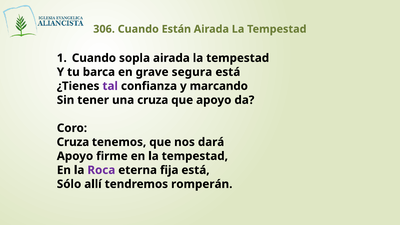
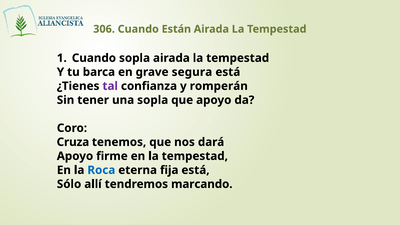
marcando: marcando -> romperán (219, 86)
una cruza: cruza -> sopla (153, 100)
Roca colour: purple -> blue (101, 170)
romperán: romperán -> marcando (202, 184)
